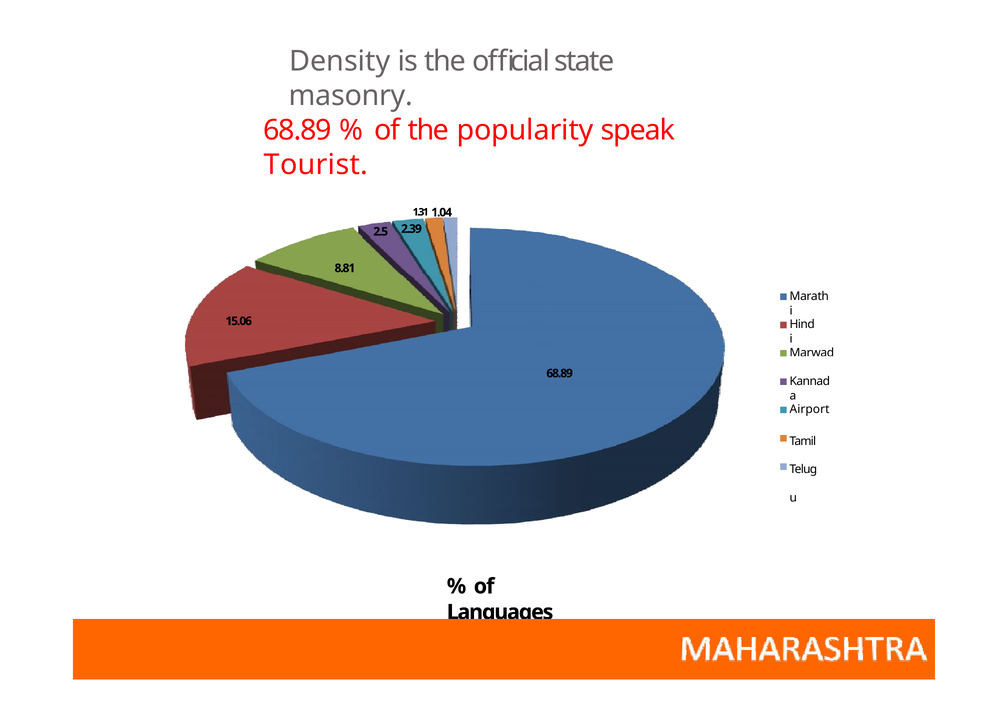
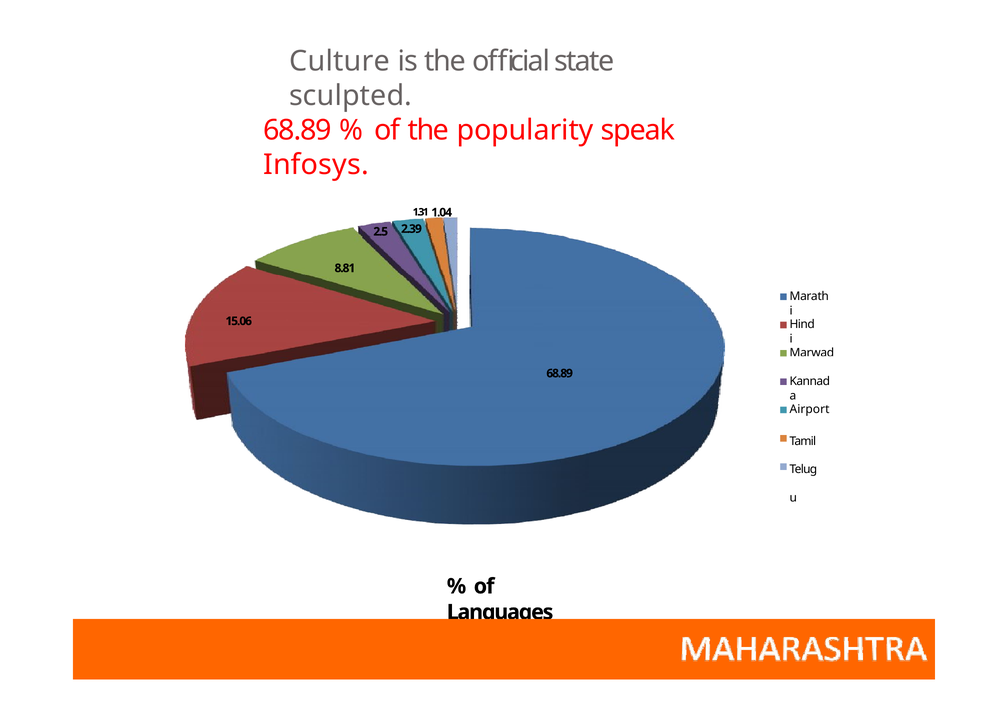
Density: Density -> Culture (340, 61)
masonry: masonry -> sculpted (351, 96)
Tourist: Tourist -> Infosys (316, 165)
